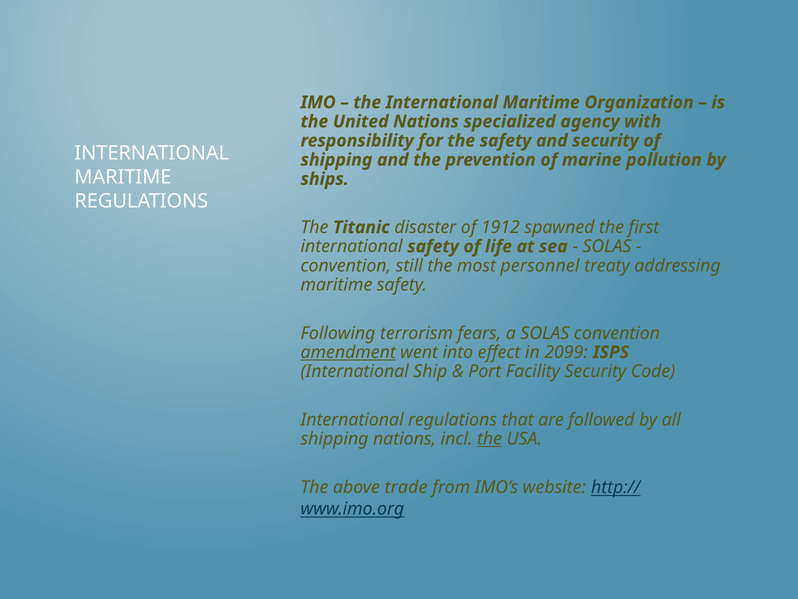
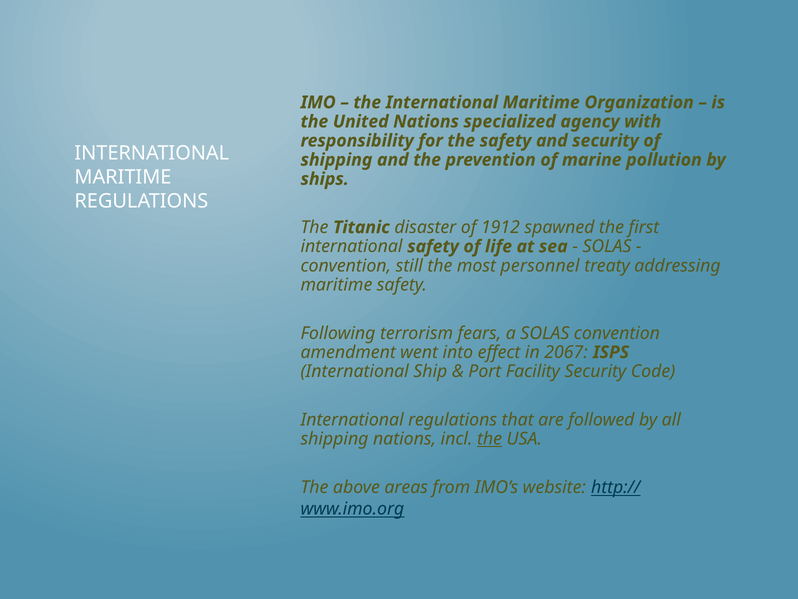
amendment underline: present -> none (348, 352)
2099: 2099 -> 2067 (566, 352)
trade: trade -> areas (406, 487)
